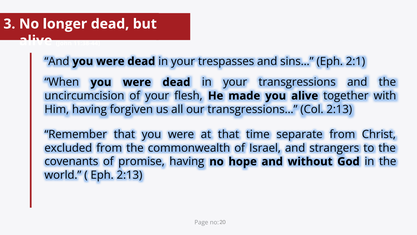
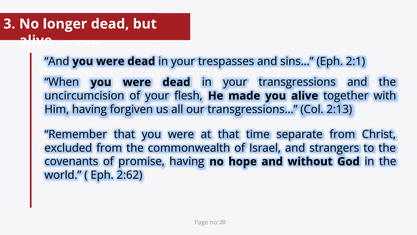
Eph 2:13: 2:13 -> 2:62 (129, 175)
